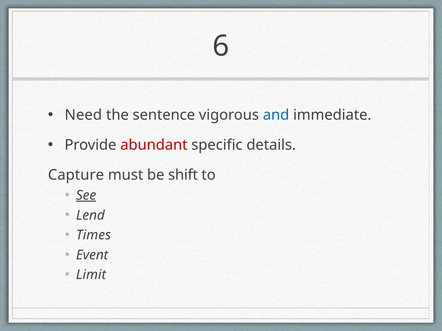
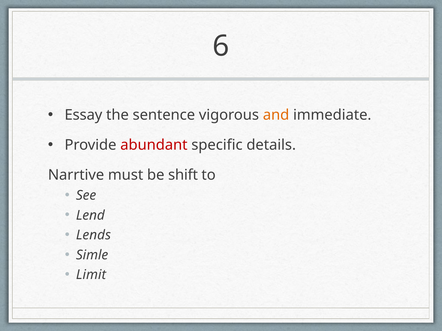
Need: Need -> Essay (83, 115)
and colour: blue -> orange (276, 115)
Capture: Capture -> Narrtive (76, 175)
See underline: present -> none (86, 196)
Times: Times -> Lends (93, 235)
Event: Event -> Simle (92, 255)
